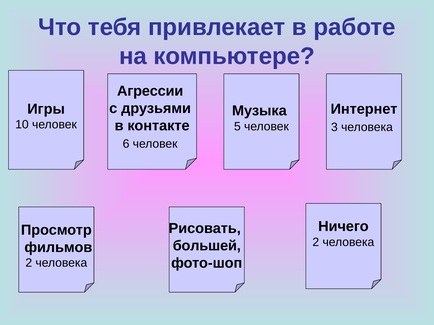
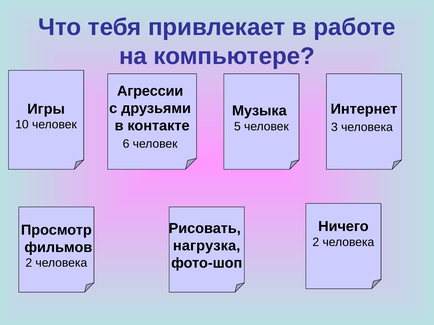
большей: большей -> нагрузка (207, 246)
